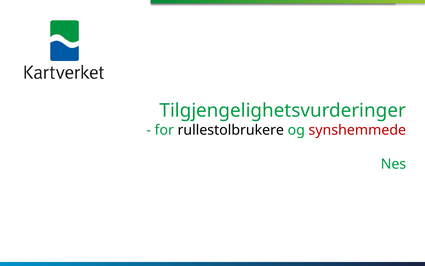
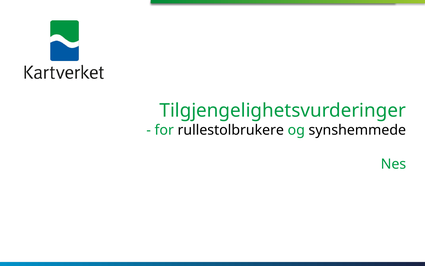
synshemmede colour: red -> black (357, 130)
